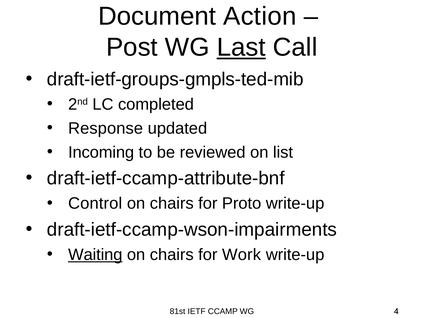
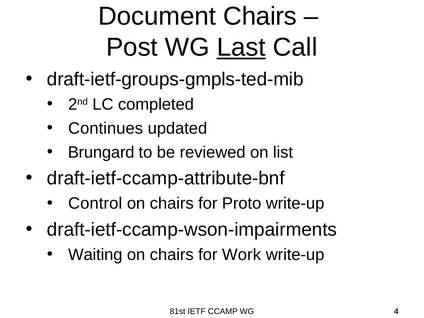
Document Action: Action -> Chairs (260, 16)
Response: Response -> Continues (106, 128)
Incoming: Incoming -> Brungard (101, 152)
Waiting underline: present -> none (95, 255)
